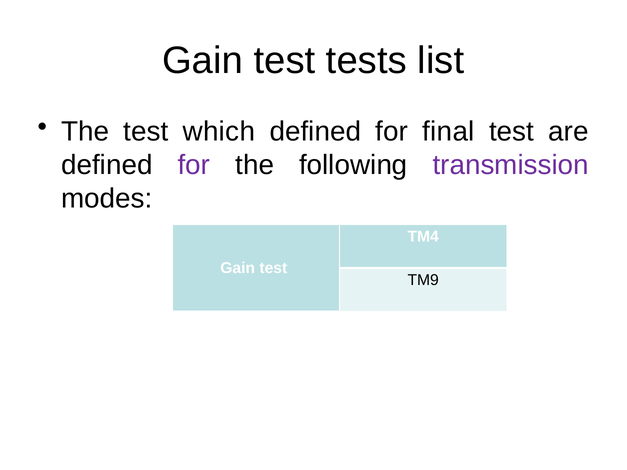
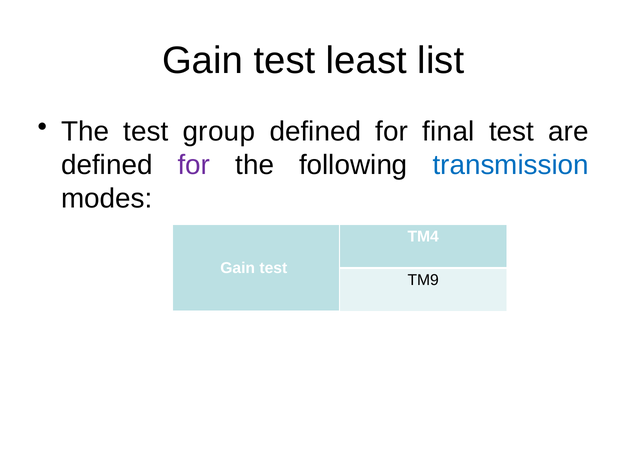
tests: tests -> least (366, 61)
which: which -> group (219, 132)
transmission colour: purple -> blue (511, 165)
